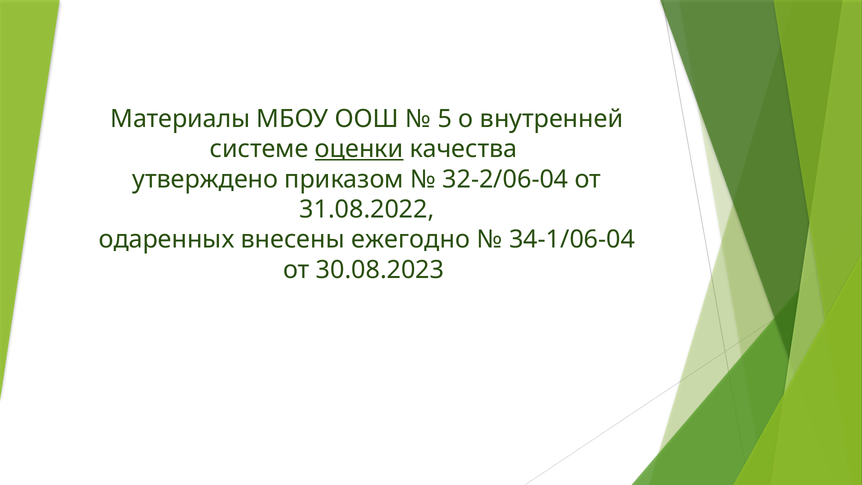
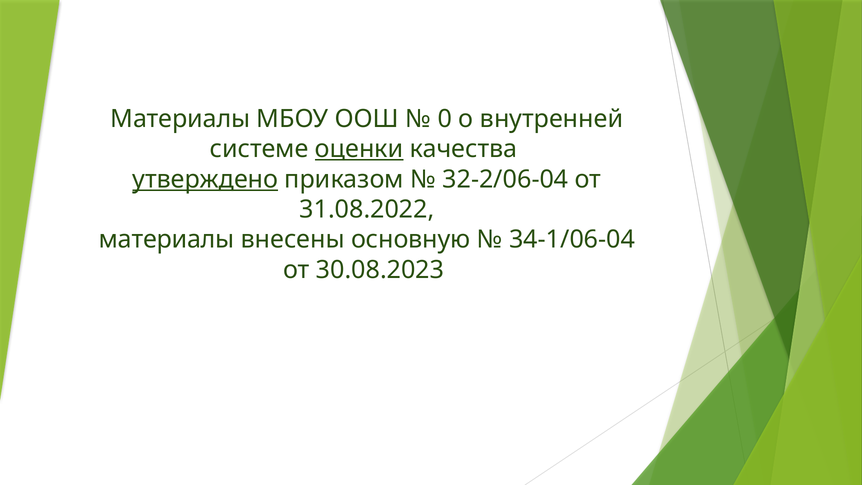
5: 5 -> 0 (445, 119)
утверждено underline: none -> present (205, 179)
одаренных: одаренных -> материалы (167, 240)
ежегодно: ежегодно -> основную (411, 240)
